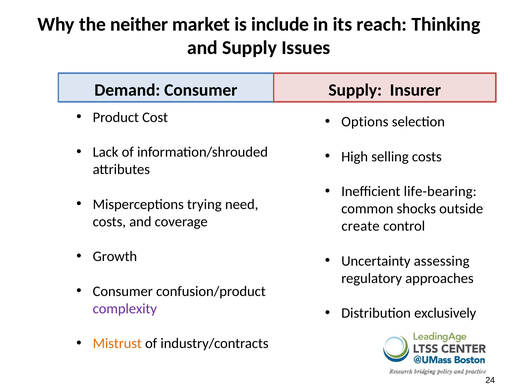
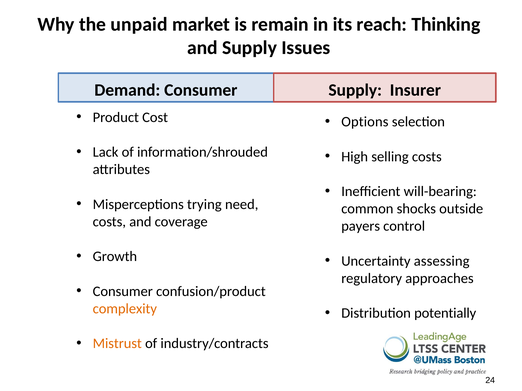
neither: neither -> unpaid (139, 24)
include: include -> remain (280, 24)
life-bearing: life-bearing -> will-bearing (440, 192)
create: create -> payers (361, 226)
complexity colour: purple -> orange (125, 309)
exclusively: exclusively -> potentially (445, 313)
